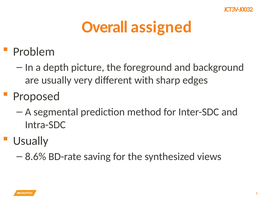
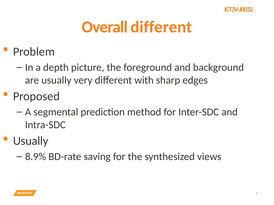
Overall assigned: assigned -> different (161, 27)
8.6%: 8.6% -> 8.9% (36, 157)
